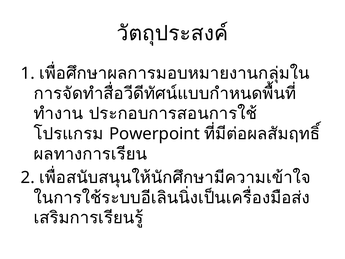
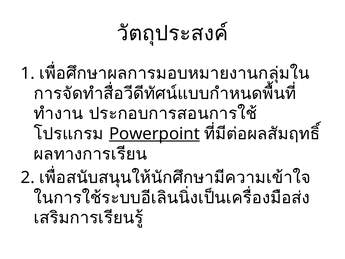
Powerpoint underline: none -> present (154, 134)
